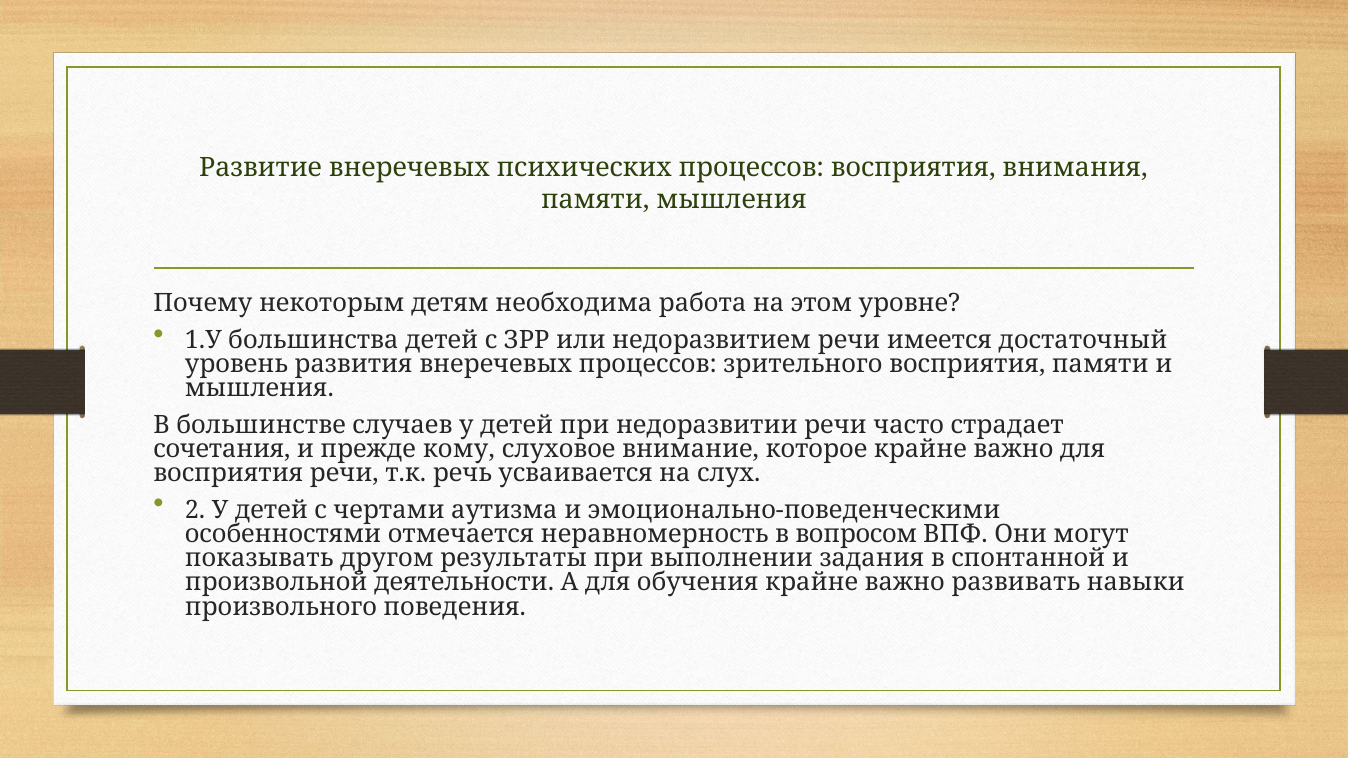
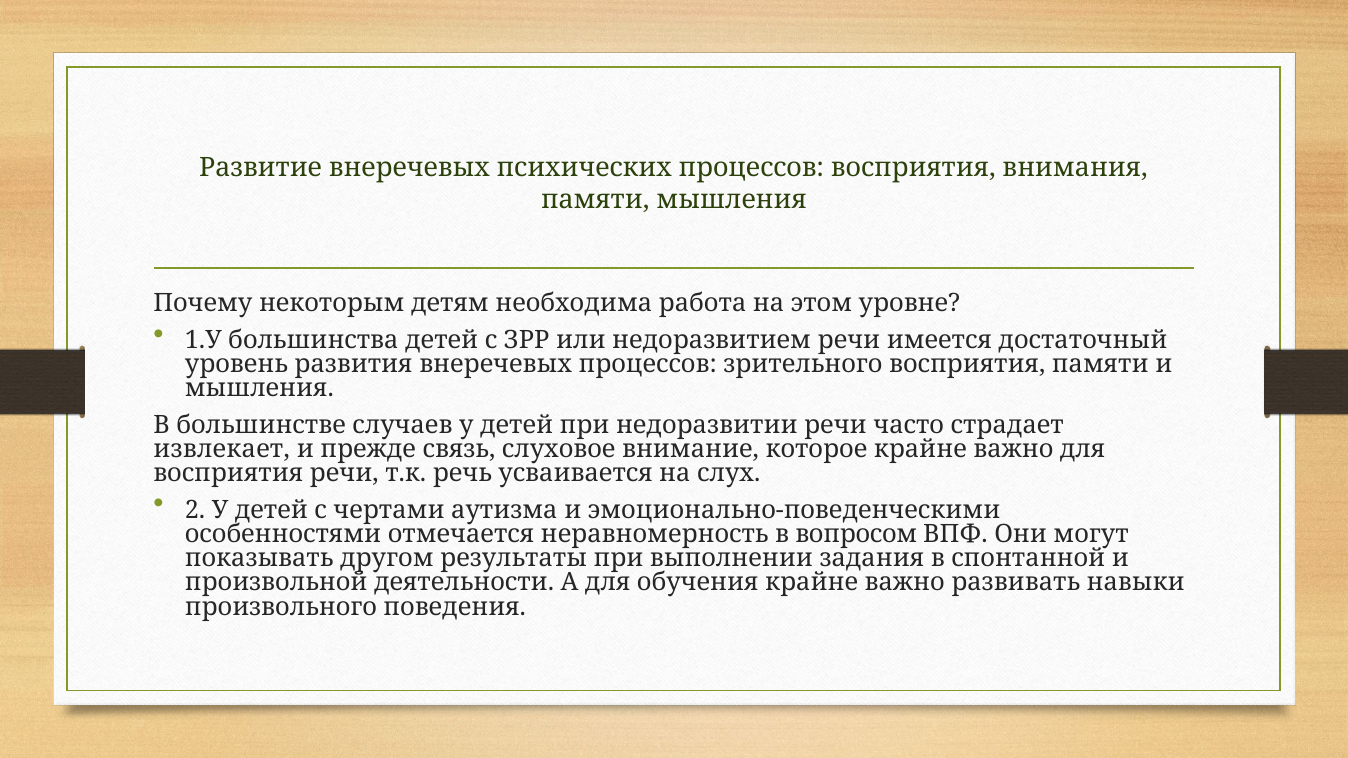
сочетания: сочетания -> извлекает (222, 449)
кому: кому -> связь (459, 449)
